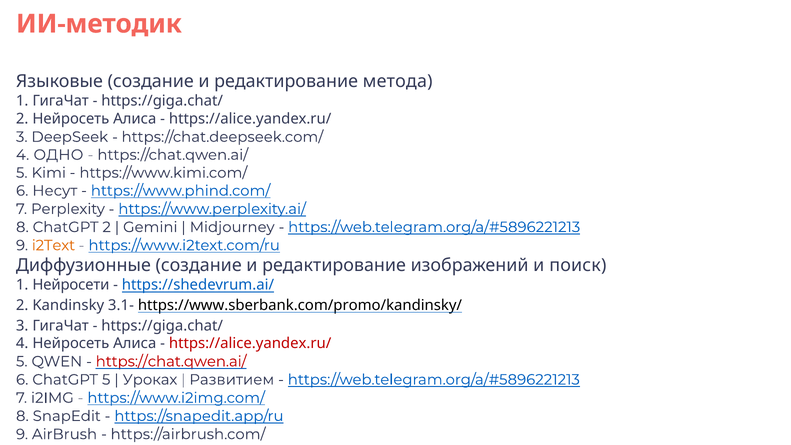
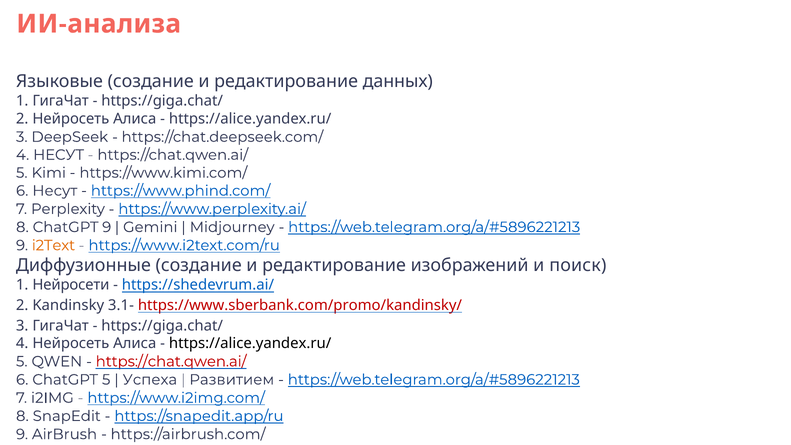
ИИ-методик: ИИ-методик -> ИИ-анализа (99, 24)
метода: метода -> данных (398, 82)
4 ОДНО: ОДНО -> НЕСУТ (59, 155)
ChatGPT 2: 2 -> 9 (107, 227)
https://www.sberbank.com/promo/kandinsky/ colour: black -> red (300, 305)
https://alice.yandex.ru/ colour: red -> black (250, 343)
Уроках: Уроках -> Успеха (150, 380)
